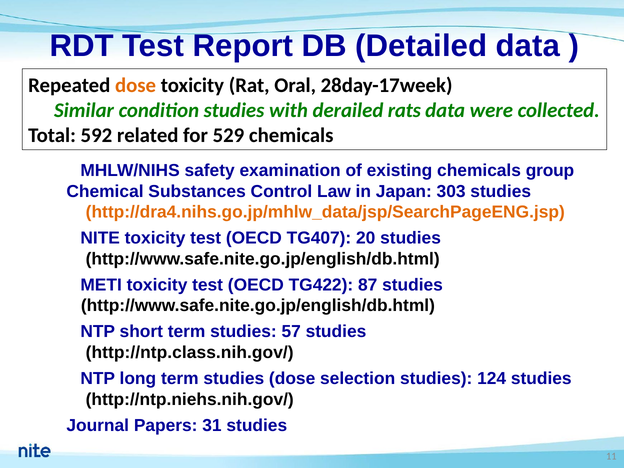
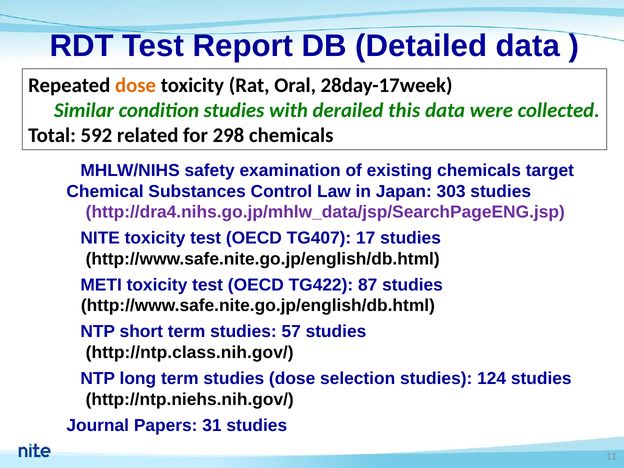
rats: rats -> this (404, 110)
529: 529 -> 298 (228, 135)
group: group -> target (550, 170)
http://dra4.nihs.go.jp/mhlw_data/jsp/SearchPageENG.jsp colour: orange -> purple (325, 212)
20: 20 -> 17 (366, 238)
